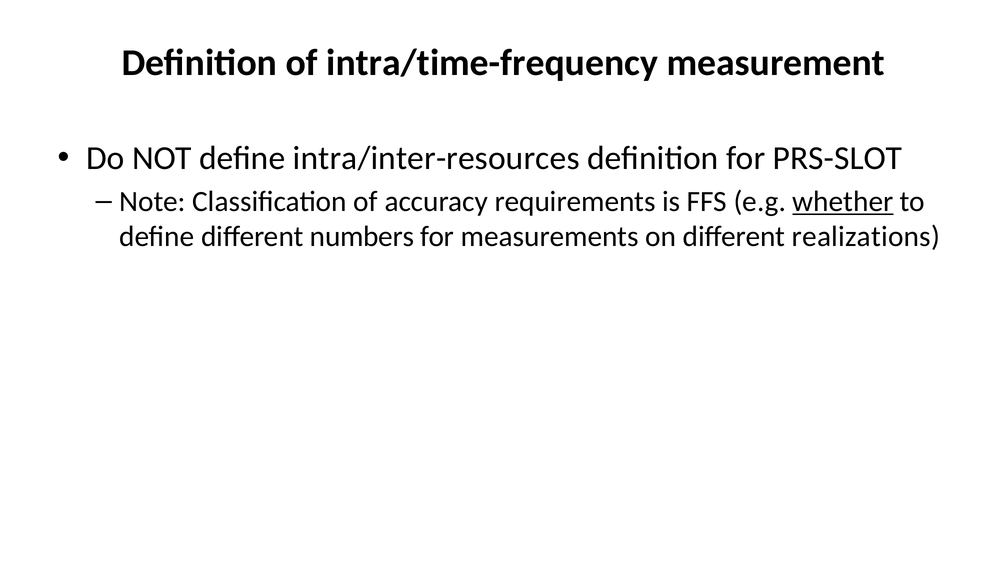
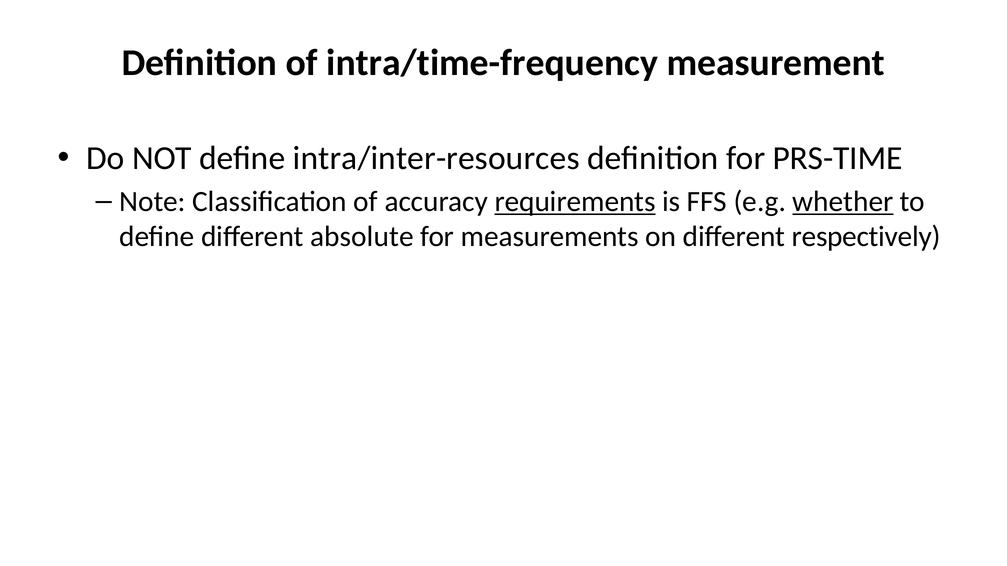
PRS-SLOT: PRS-SLOT -> PRS-TIME (838, 158)
requirements underline: none -> present (575, 202)
numbers: numbers -> absolute (362, 237)
realizations: realizations -> respectively (866, 237)
